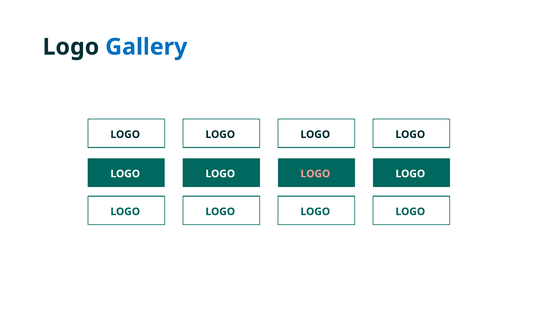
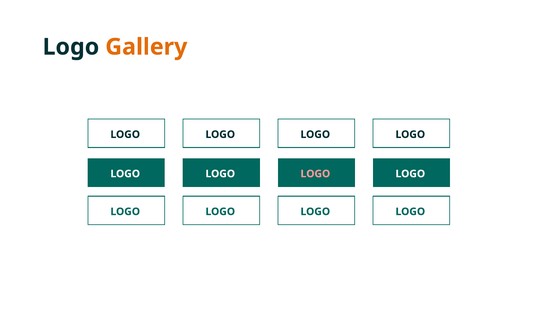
Gallery colour: blue -> orange (146, 47)
